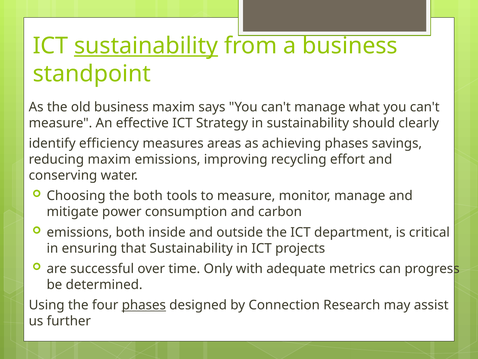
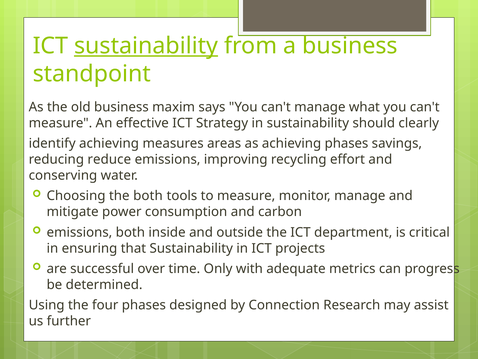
identify efficiency: efficiency -> achieving (109, 143)
reducing maxim: maxim -> reduce (109, 159)
phases underline: present -> none (144, 305)
